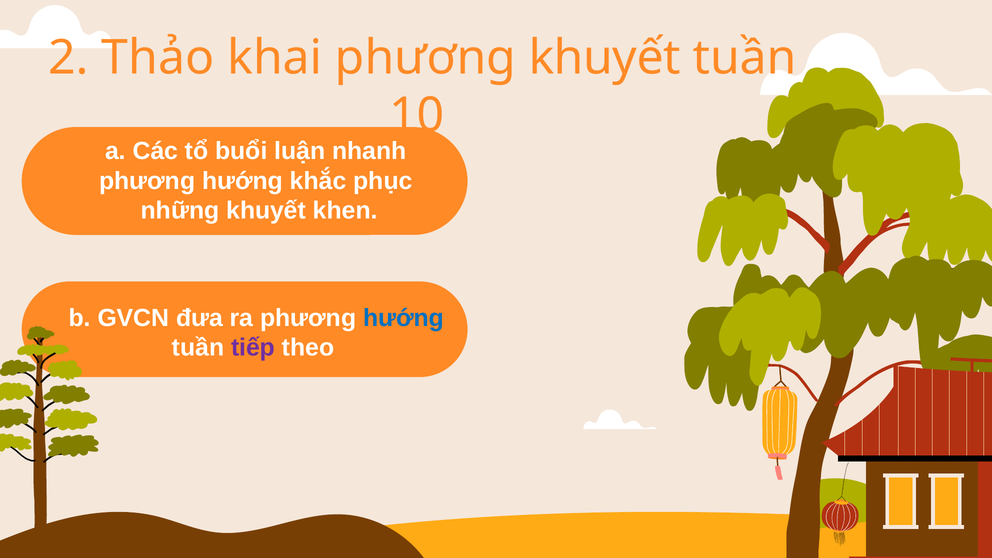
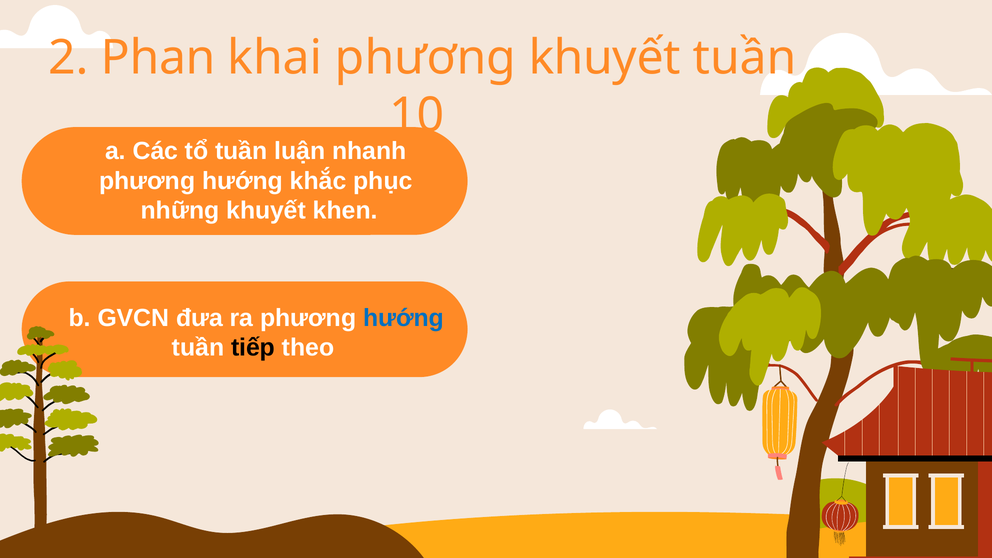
Thảo: Thảo -> Phan (158, 58)
tổ buổi: buổi -> tuần (241, 151)
tiếp colour: purple -> black (253, 348)
